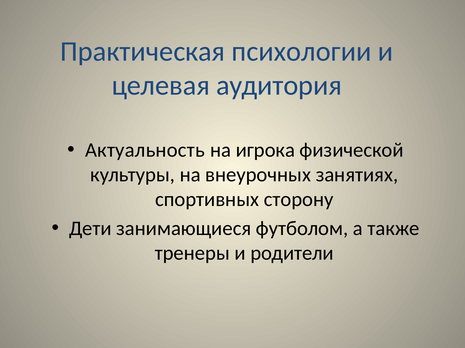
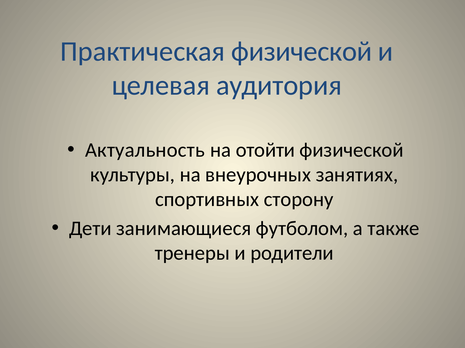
Практическая психологии: психологии -> физической (302, 52)
игрока: игрока -> отойти (265, 150)
